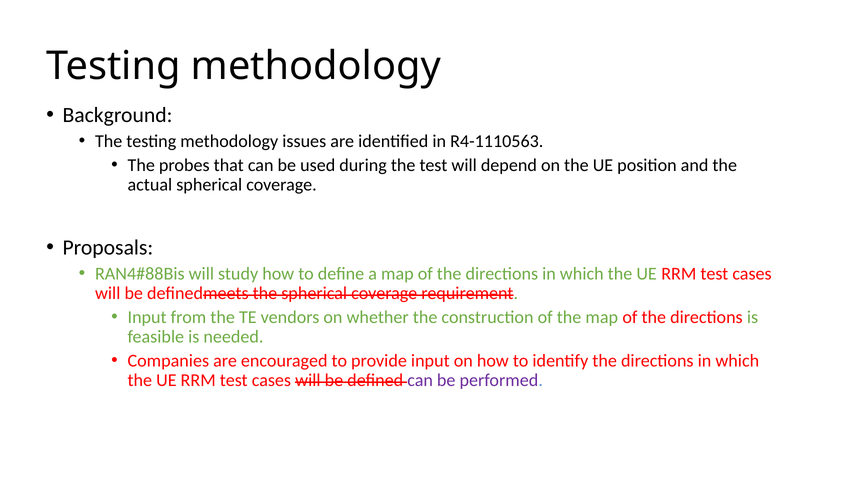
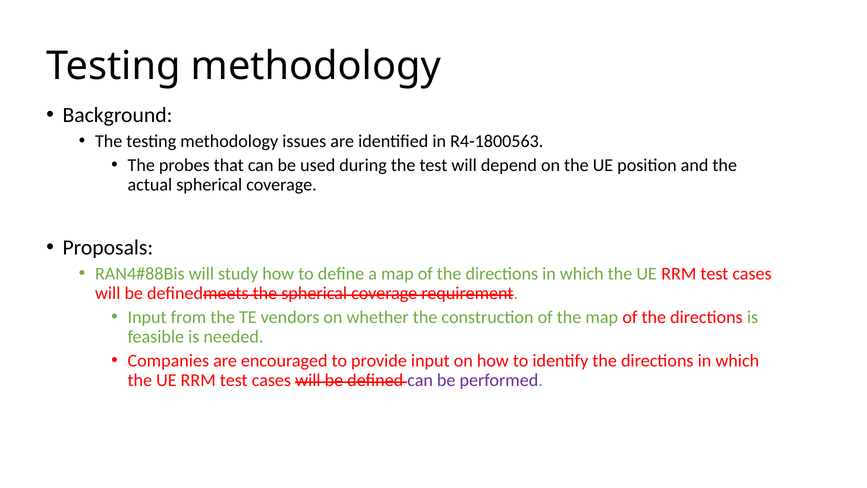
R4-1110563: R4-1110563 -> R4-1800563 (497, 141)
